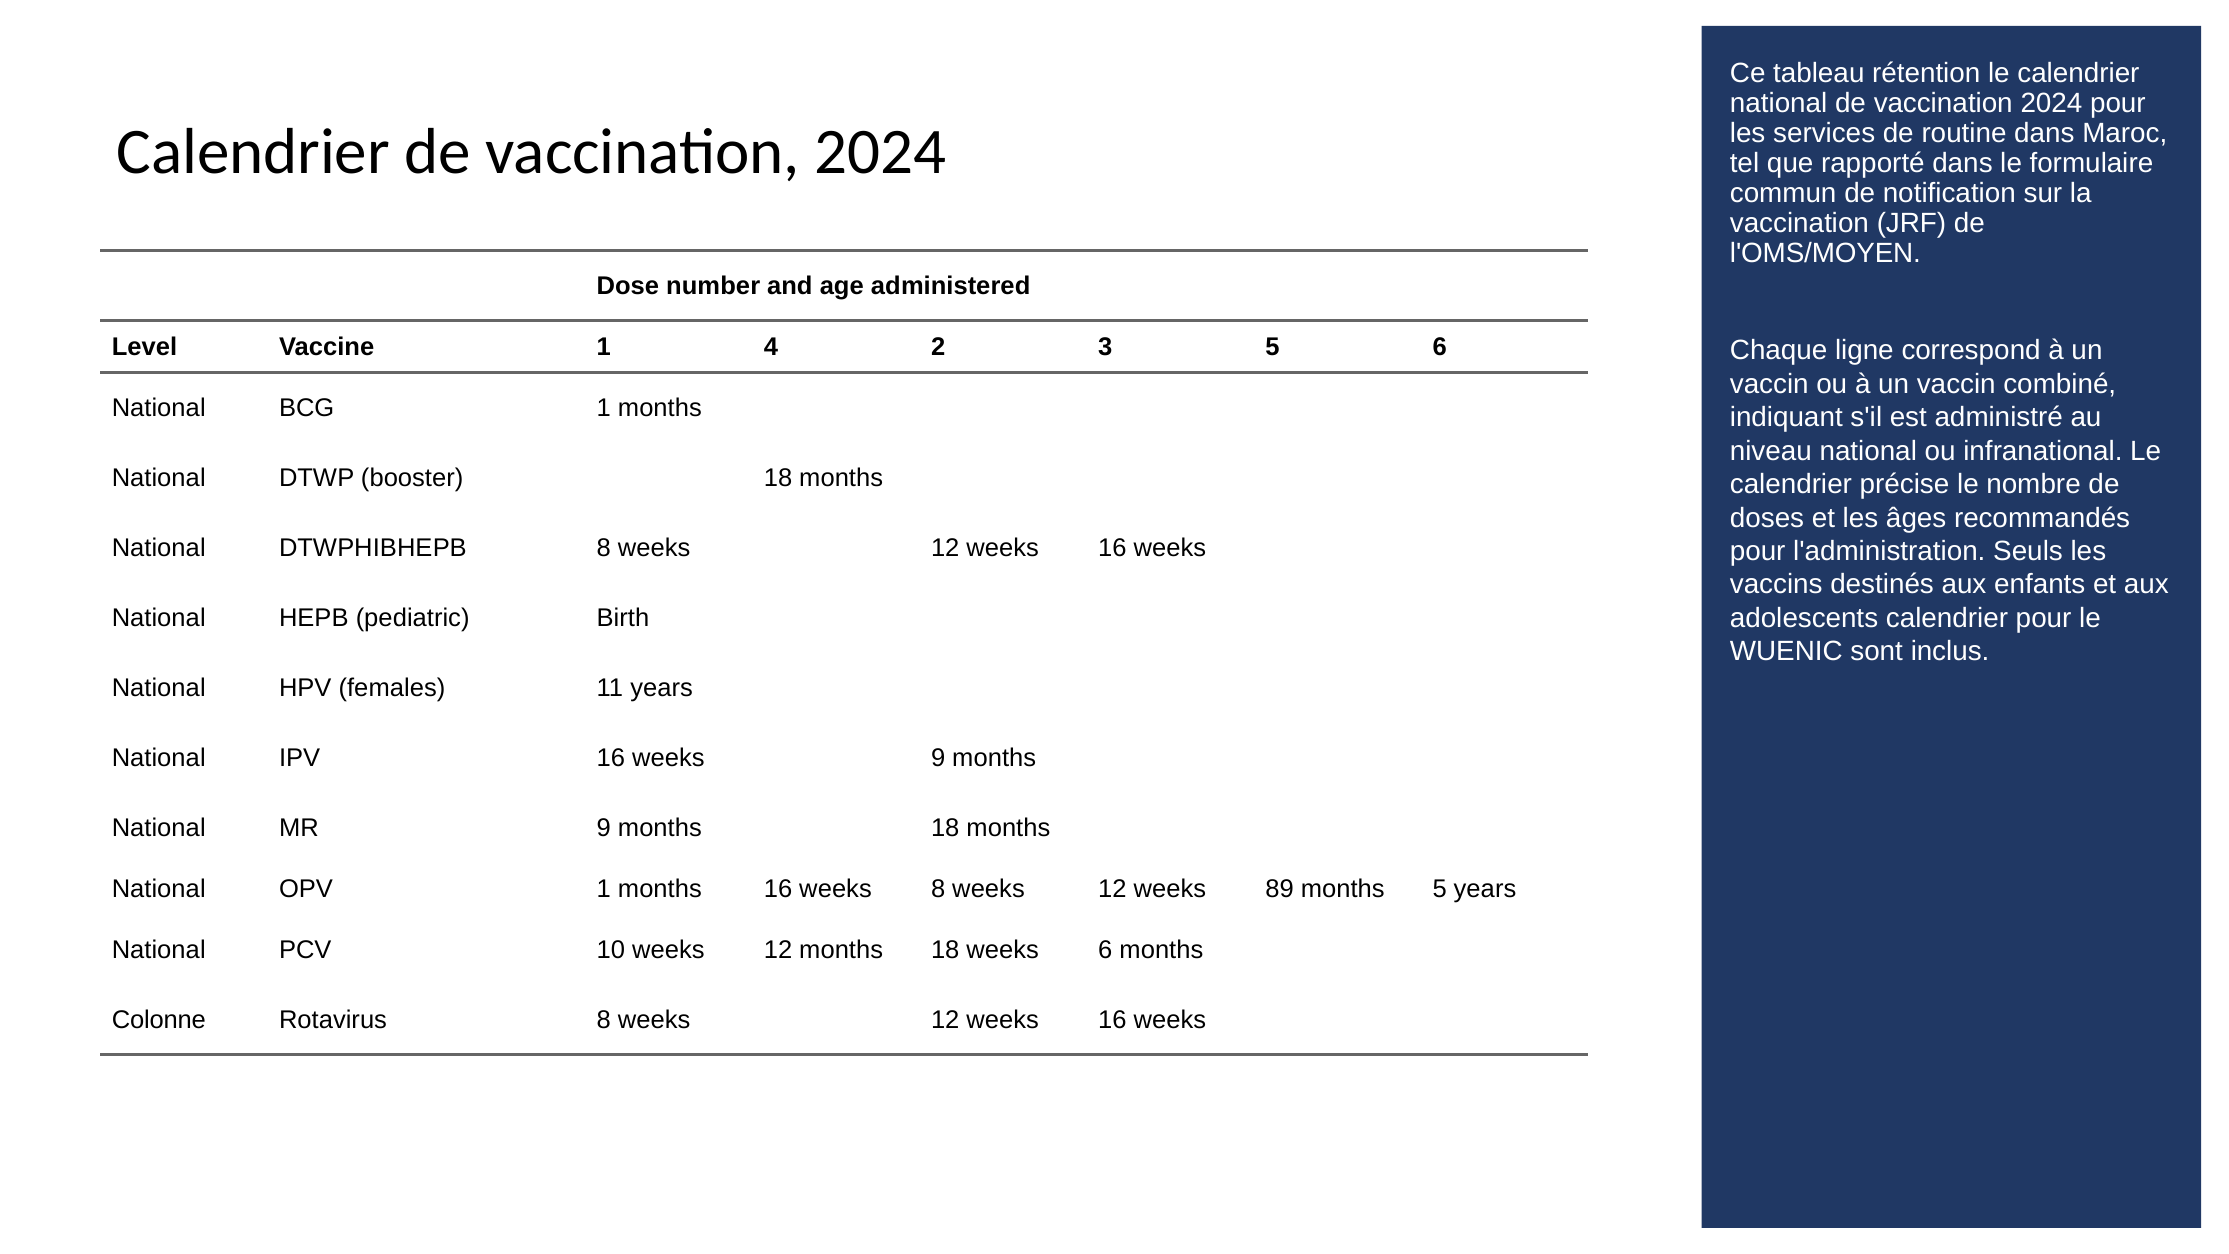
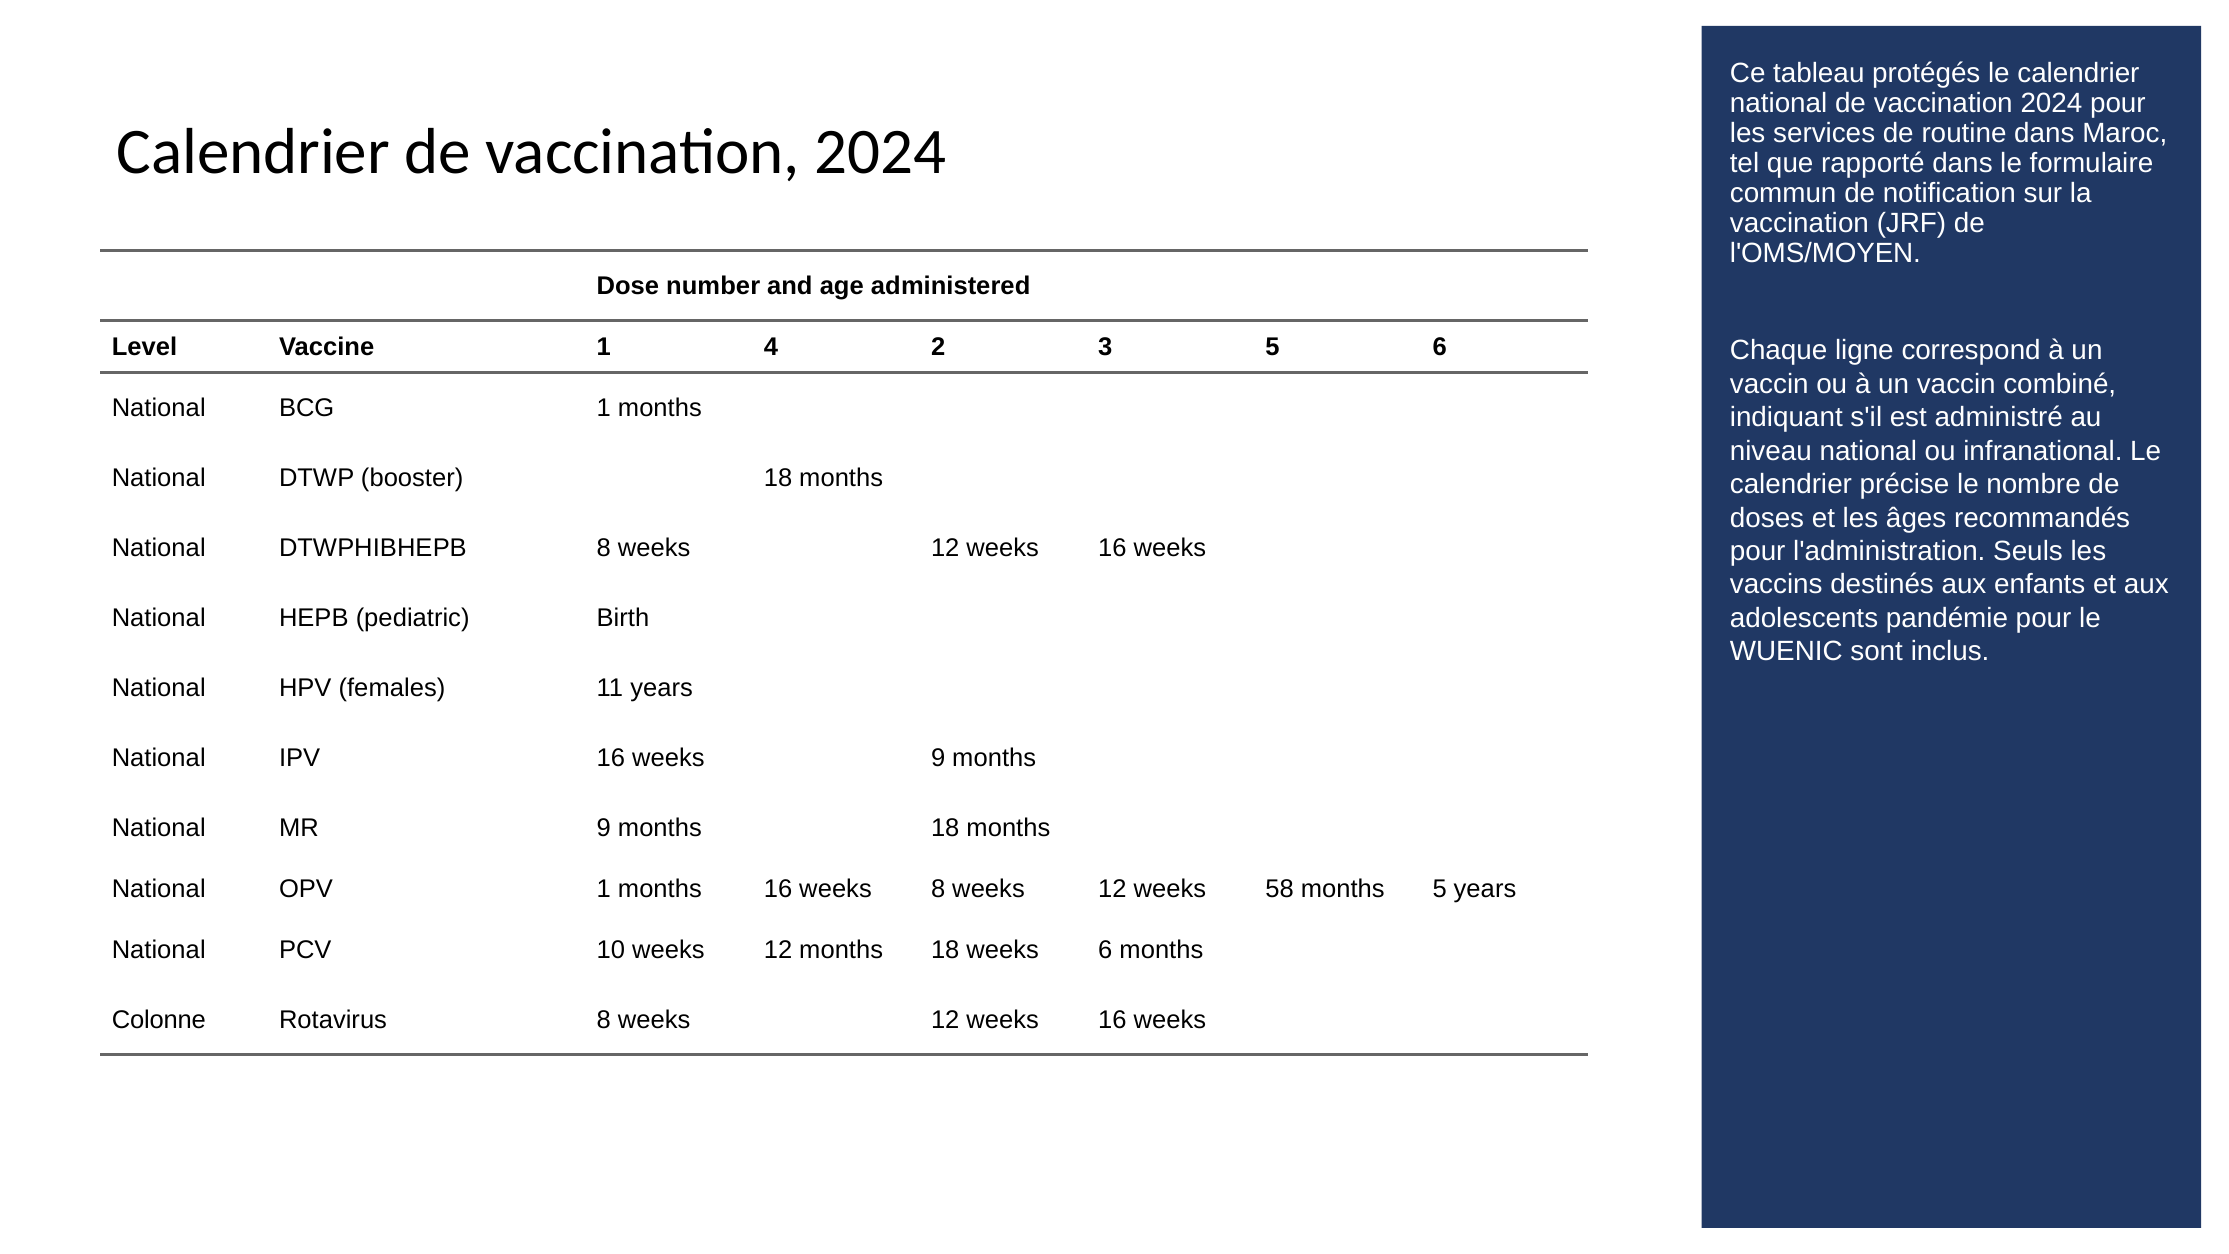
rétention: rétention -> protégés (1926, 73)
adolescents calendrier: calendrier -> pandémie (1947, 618)
89: 89 -> 58 (1280, 889)
